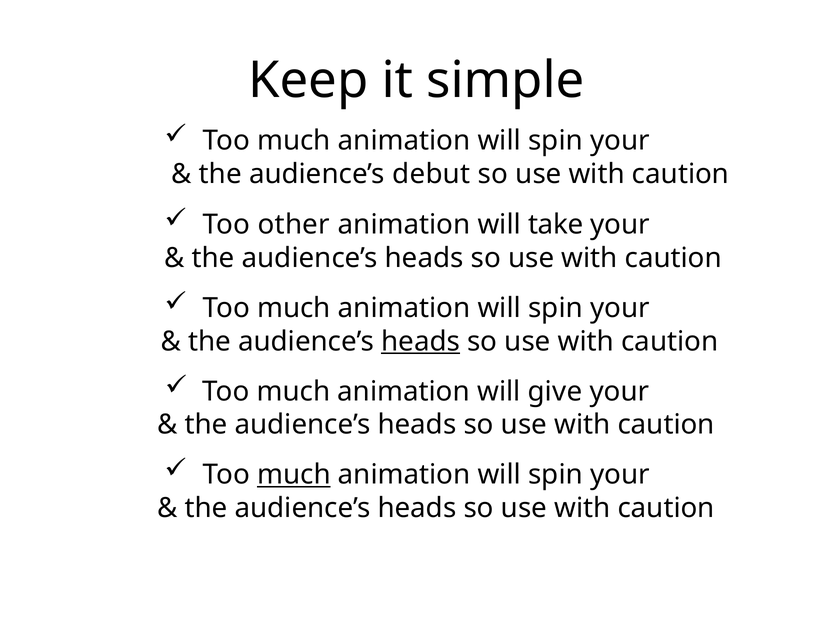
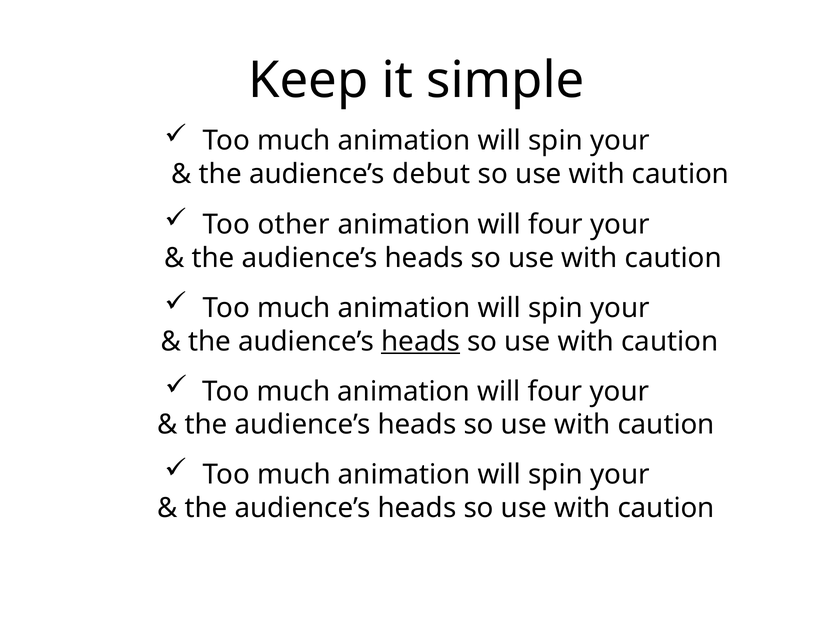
take: take -> four (556, 225)
much animation will give: give -> four (555, 391)
much underline: present -> none (294, 475)
